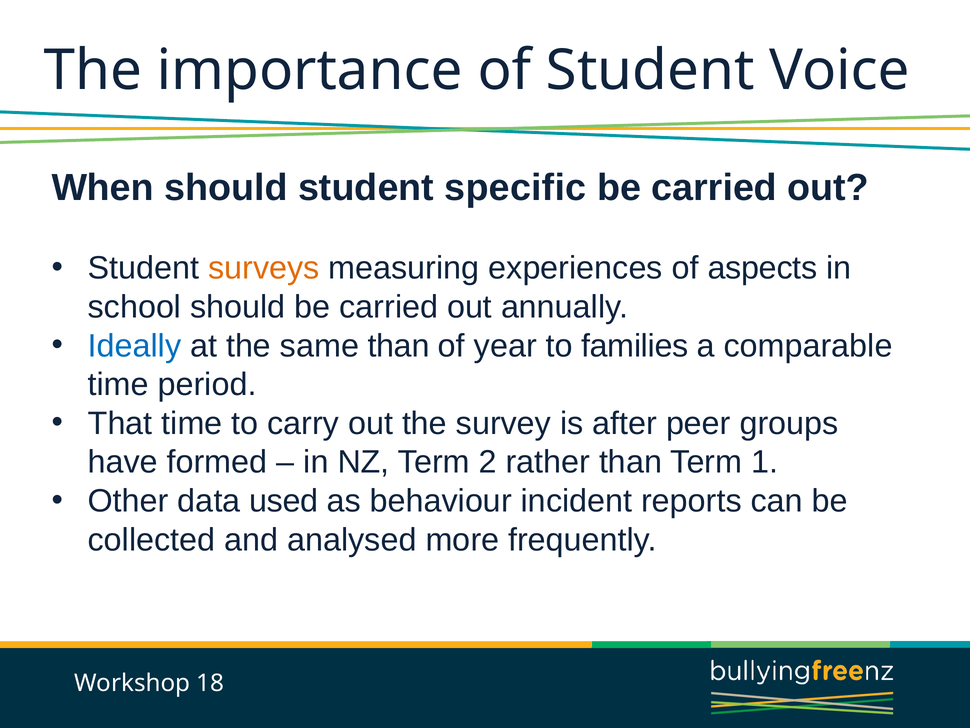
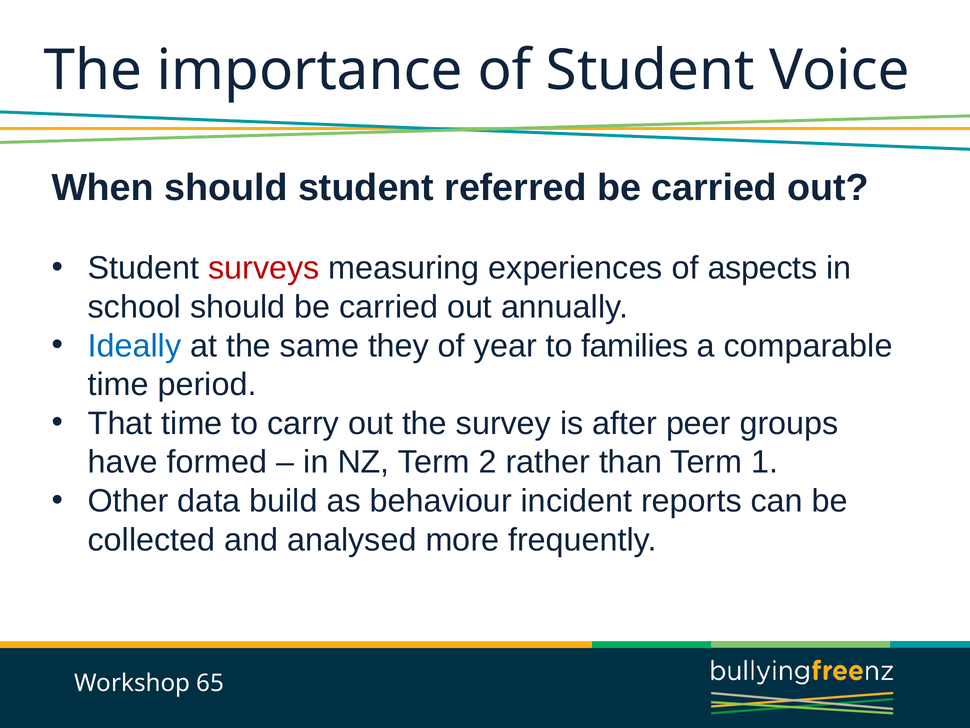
specific: specific -> referred (516, 188)
surveys colour: orange -> red (264, 268)
same than: than -> they (399, 346)
used: used -> build (284, 501)
18: 18 -> 65 (210, 683)
